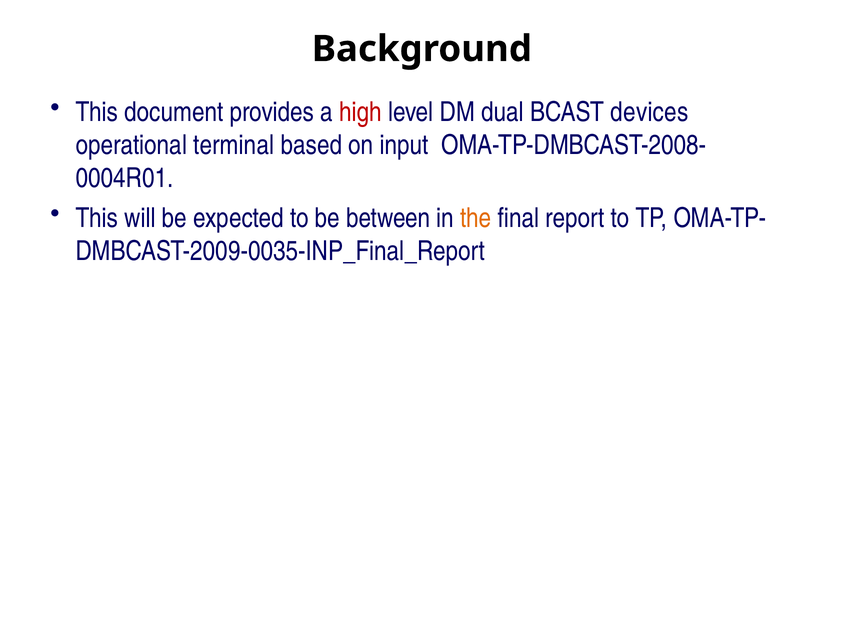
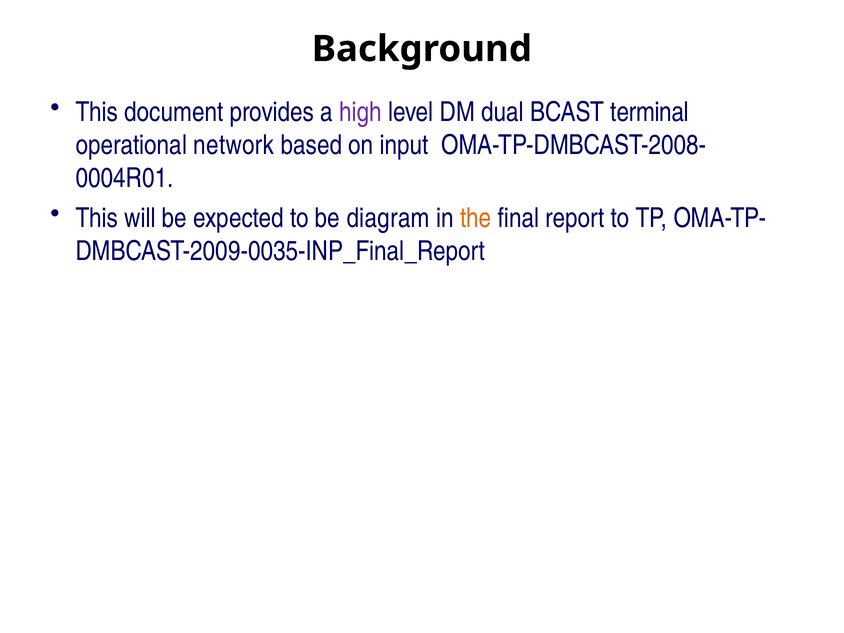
high colour: red -> purple (361, 112)
devices: devices -> terminal (650, 112)
terminal: terminal -> network (234, 145)
between: between -> diagram (388, 218)
